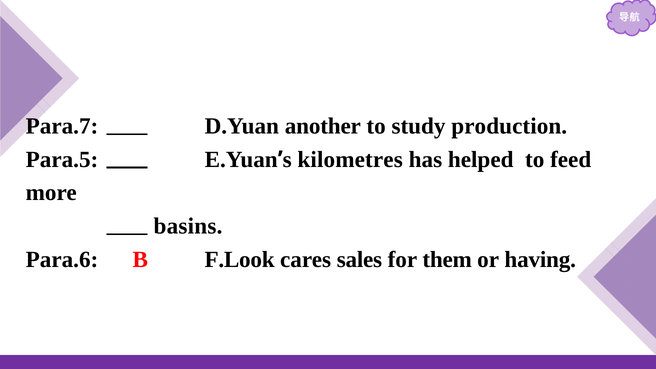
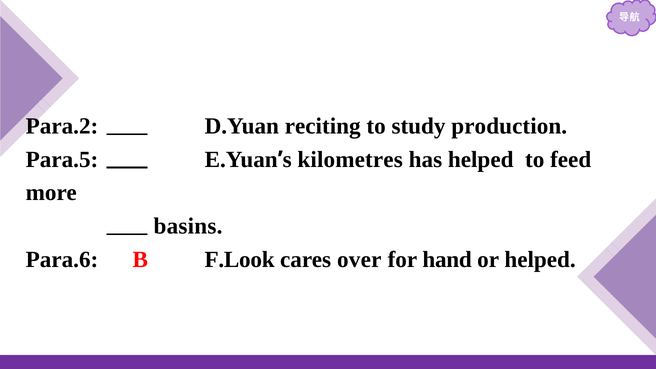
Para.7: Para.7 -> Para.2 (62, 126)
another: another -> reciting (323, 126)
sales: sales -> over (359, 259)
them: them -> hand (447, 259)
or having: having -> helped (540, 259)
